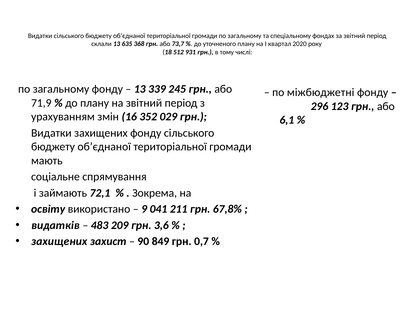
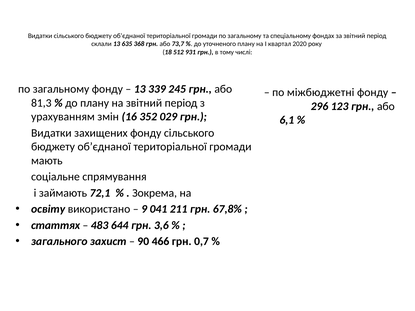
71,9: 71,9 -> 81,3 (41, 103)
видатків: видатків -> статтях (56, 225)
209: 209 -> 644 (120, 225)
захищених: захищених -> загального (59, 242)
849: 849 -> 466 (161, 242)
